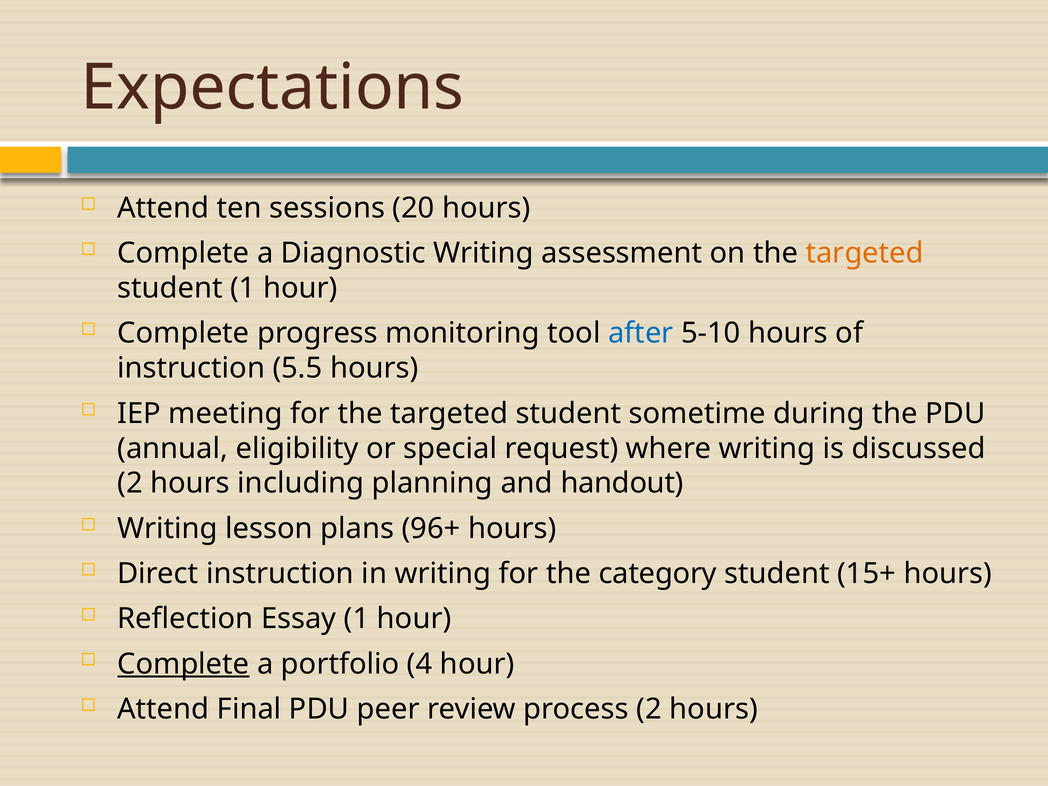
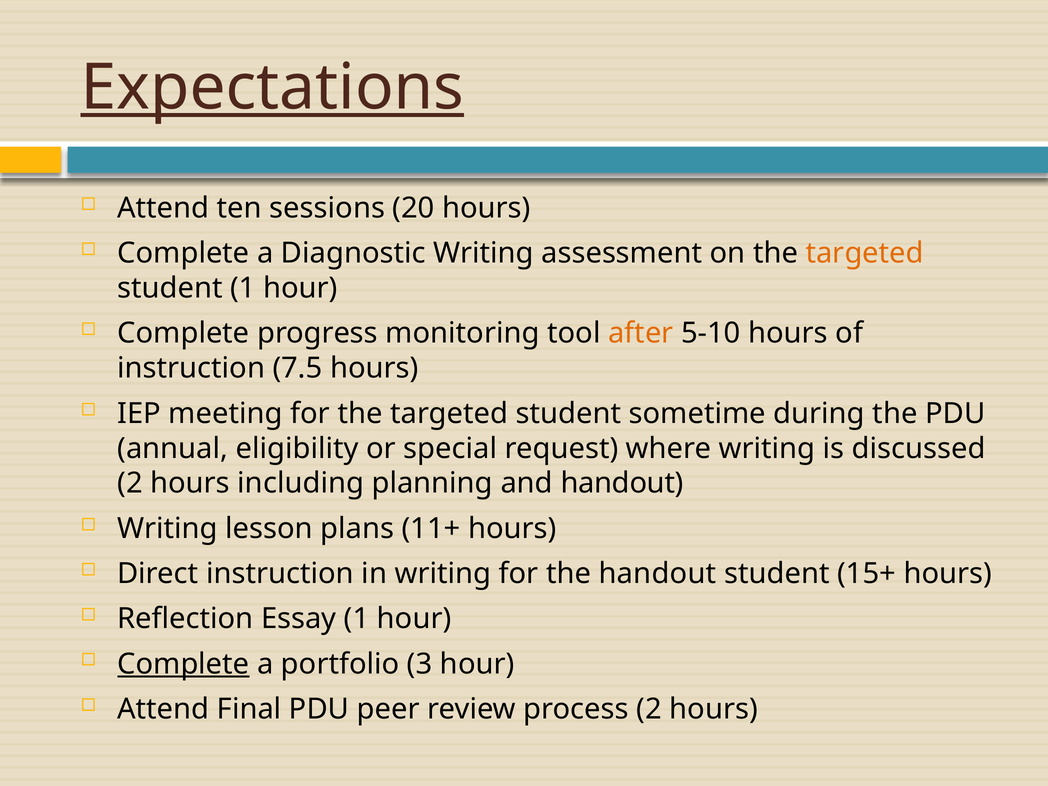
Expectations underline: none -> present (272, 87)
after colour: blue -> orange (641, 333)
5.5: 5.5 -> 7.5 (298, 368)
96+: 96+ -> 11+ (431, 528)
the category: category -> handout (657, 574)
4: 4 -> 3 (420, 664)
